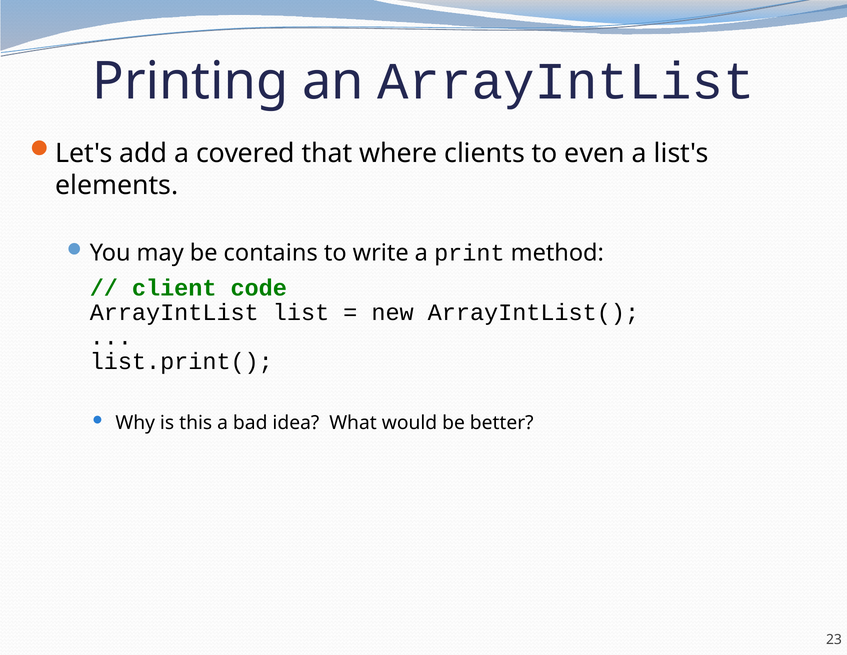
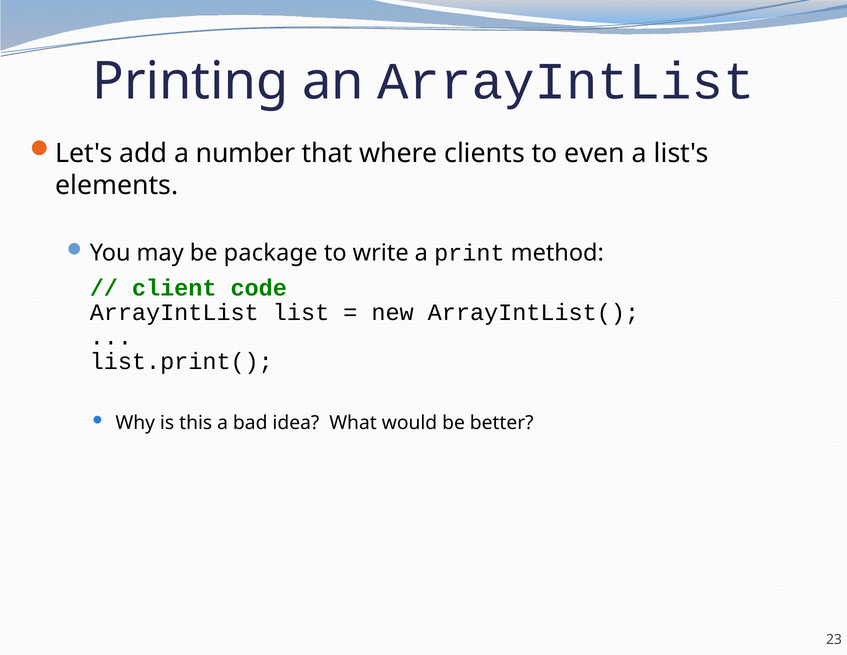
covered: covered -> number (245, 153)
contains: contains -> package (271, 253)
